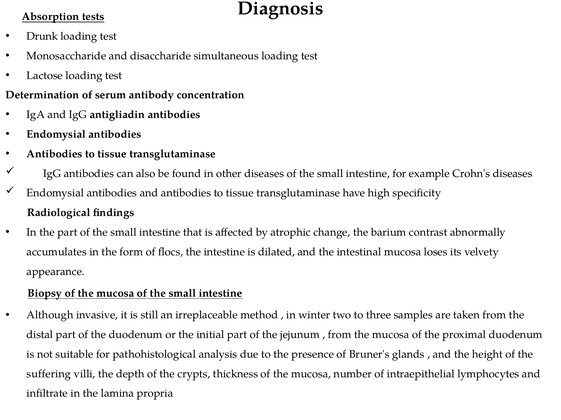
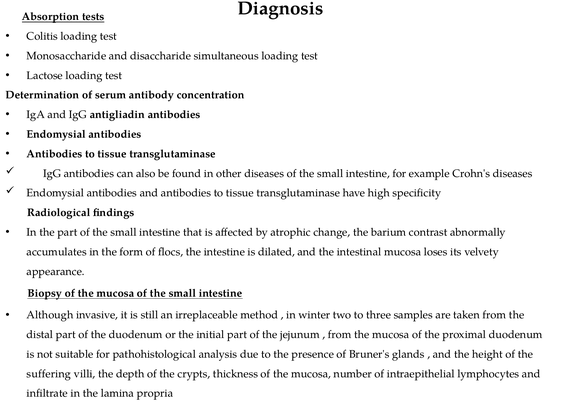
Drunk: Drunk -> Colitis (42, 36)
